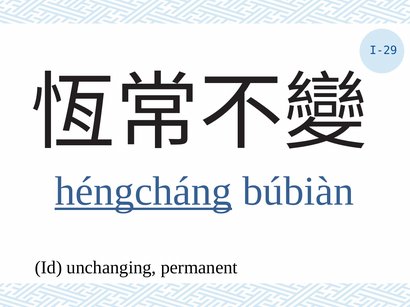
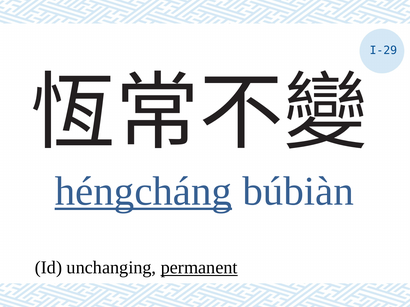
permanent underline: none -> present (199, 268)
